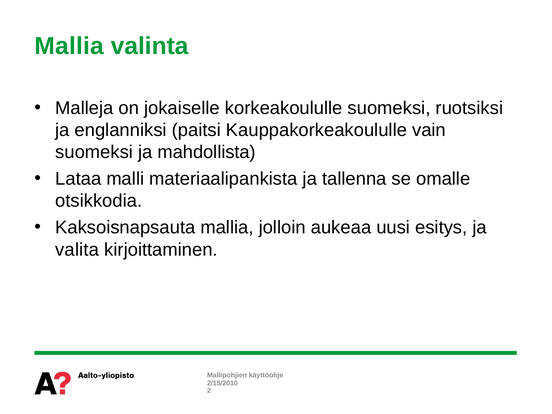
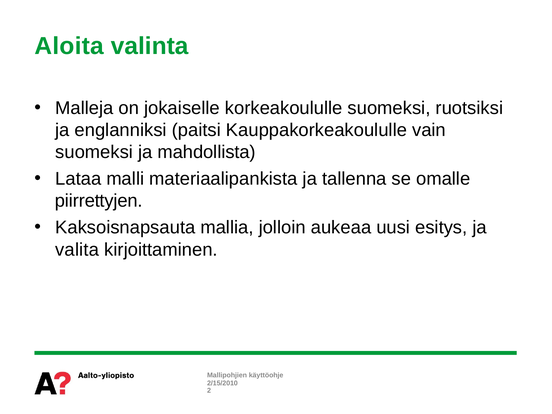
Mallia: Mallia -> Aloita (69, 46)
otsikkodia: otsikkodia -> piirrettyjen (99, 201)
